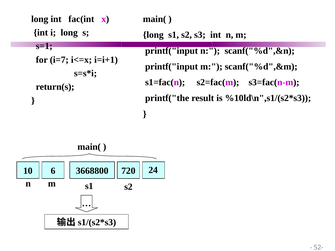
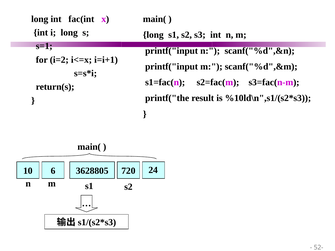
i=7: i=7 -> i=2 (59, 60)
3668800: 3668800 -> 3628805 (92, 171)
